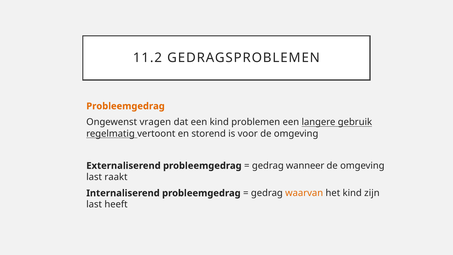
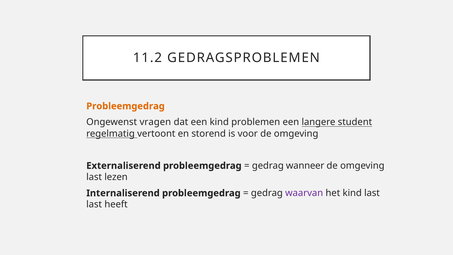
gebruik: gebruik -> student (355, 122)
raakt: raakt -> lezen (116, 177)
waarvan colour: orange -> purple (304, 193)
kind zijn: zijn -> last (372, 193)
